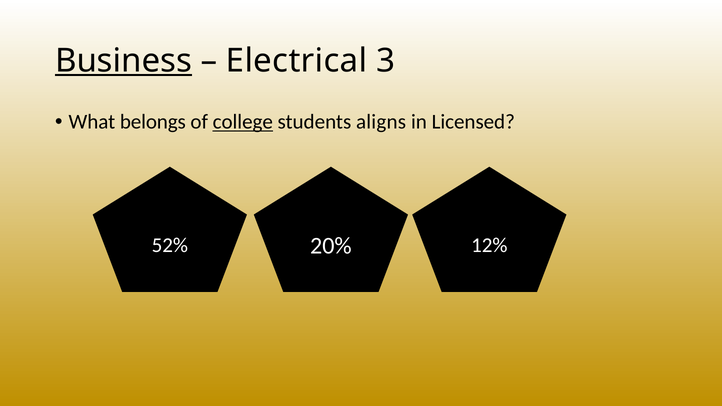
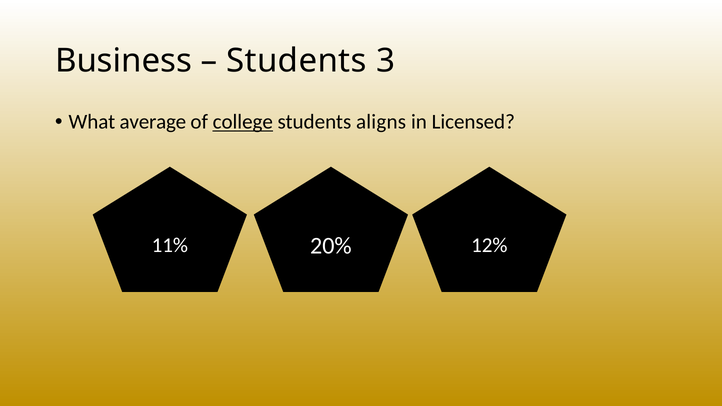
Business underline: present -> none (124, 61)
Electrical: Electrical -> Students (296, 61)
belongs: belongs -> average (153, 122)
52%: 52% -> 11% (170, 246)
